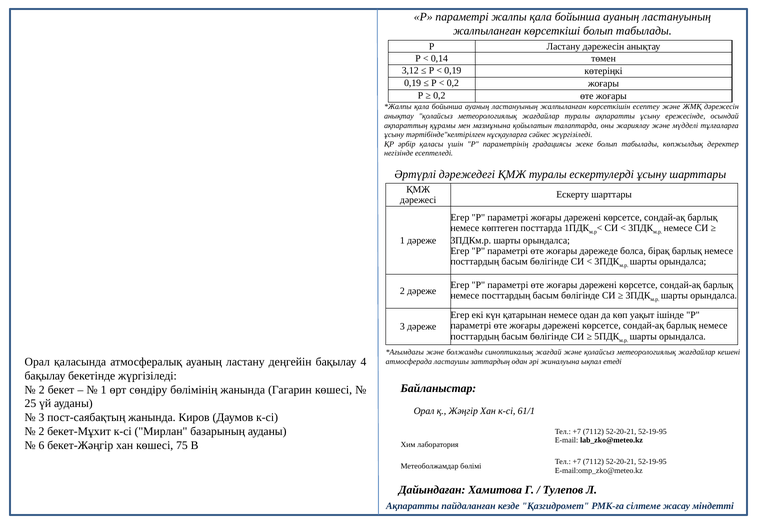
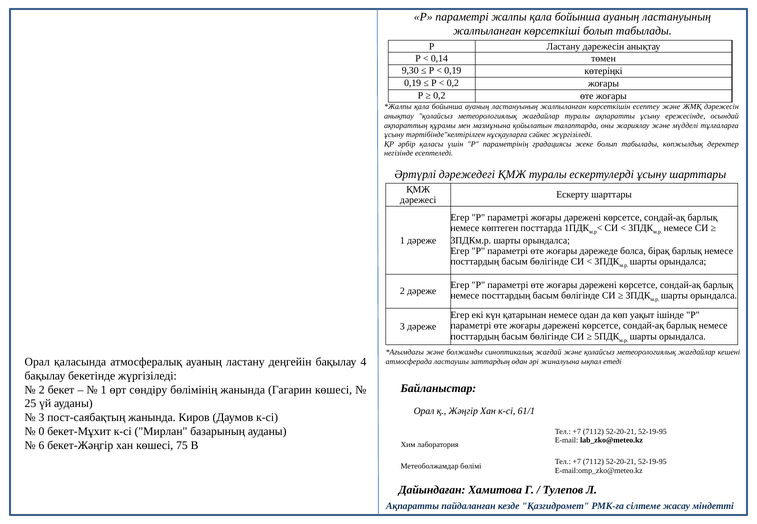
3,12: 3,12 -> 9,30 (410, 71)
2: 2 -> 0 (42, 432)
